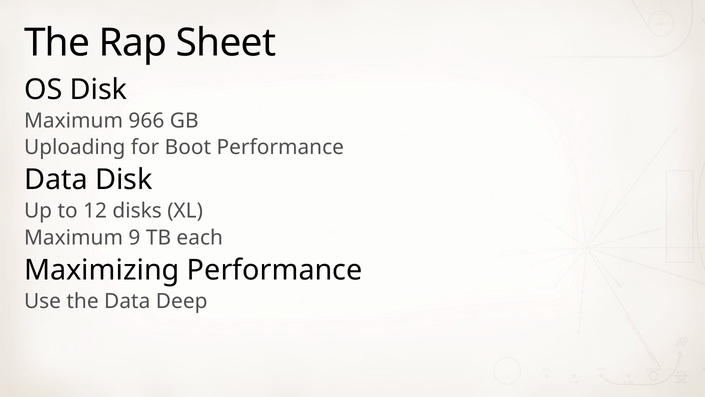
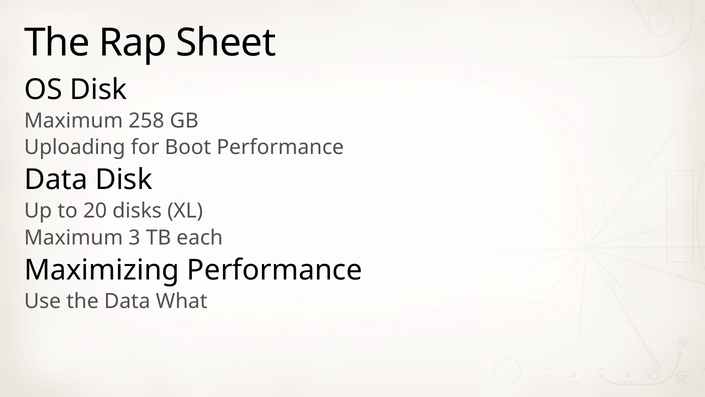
966: 966 -> 258 (146, 120)
12: 12 -> 20 (95, 211)
9: 9 -> 3 (134, 238)
Deep: Deep -> What (182, 301)
